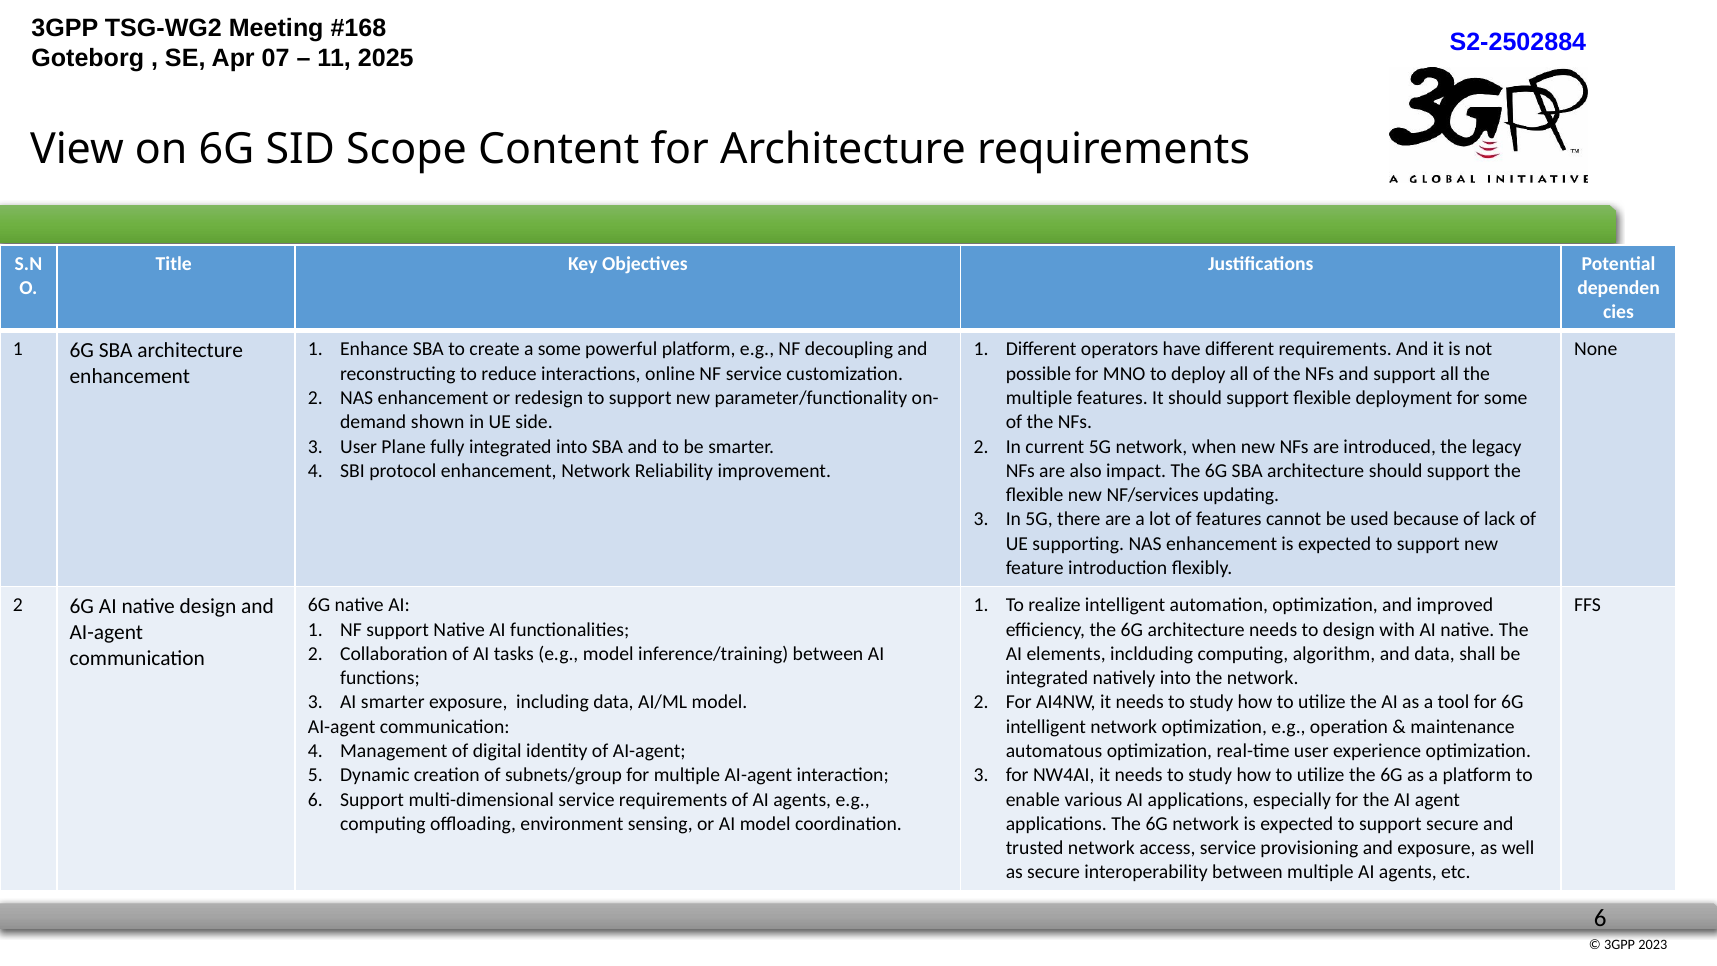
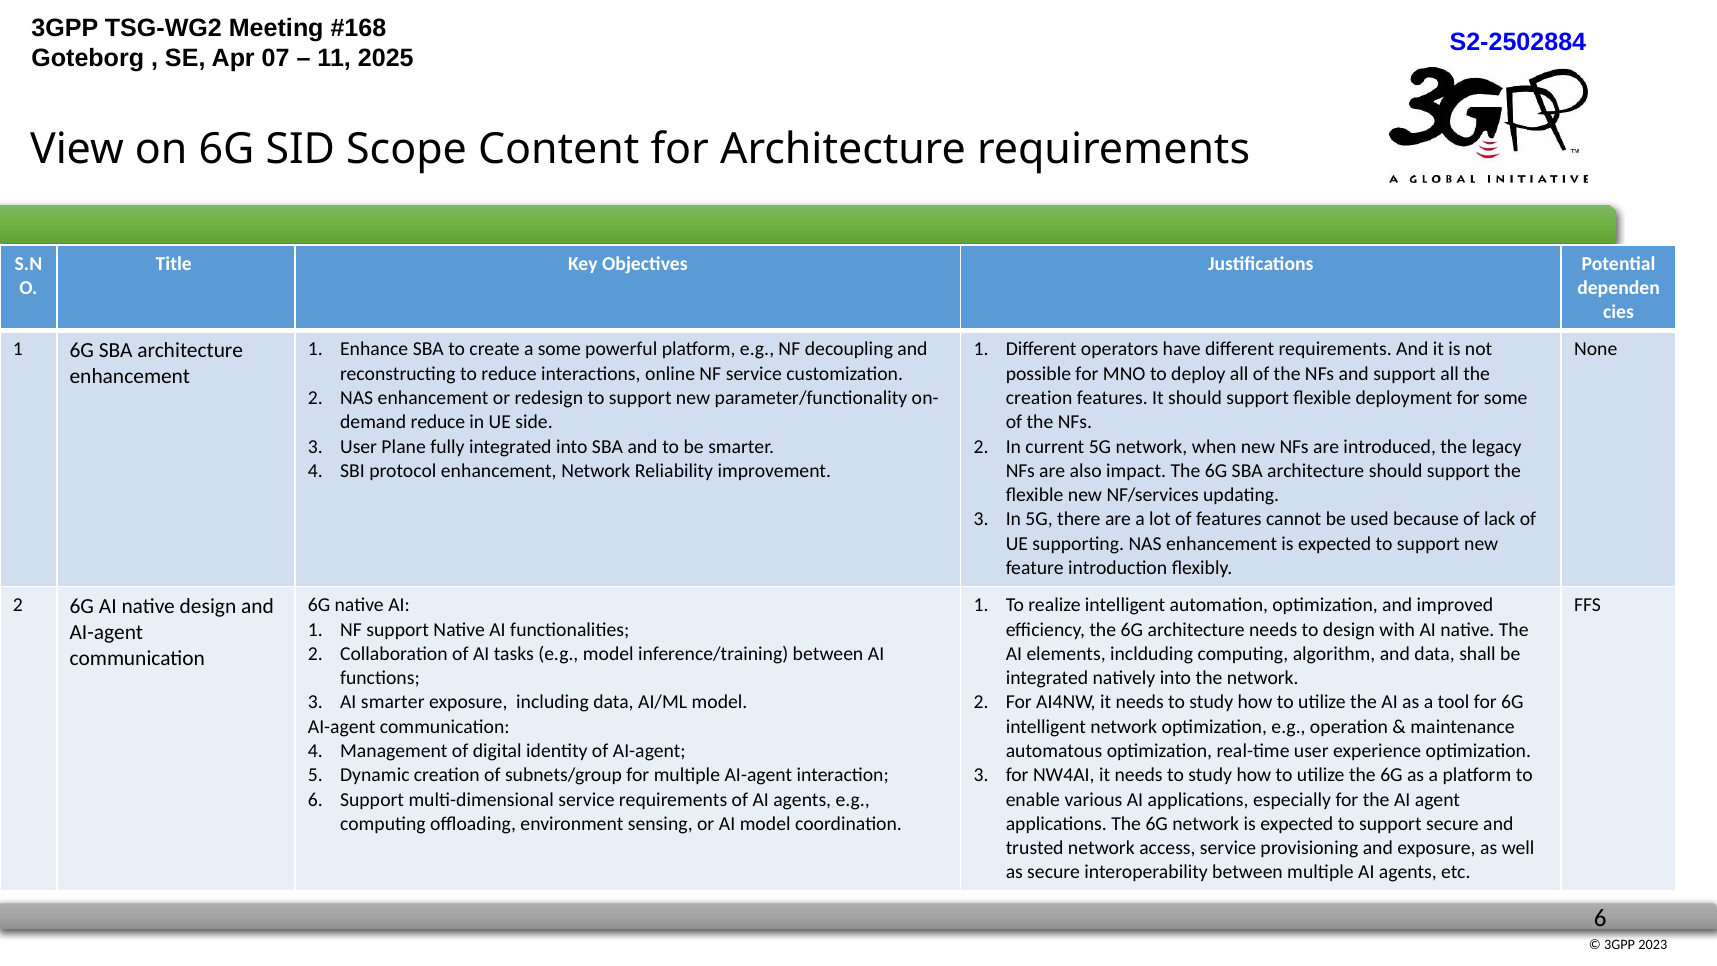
multiple: multiple -> creation (1039, 398)
shown: shown -> reduce (438, 422)
